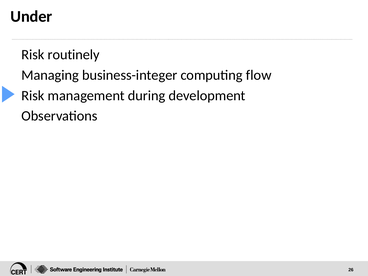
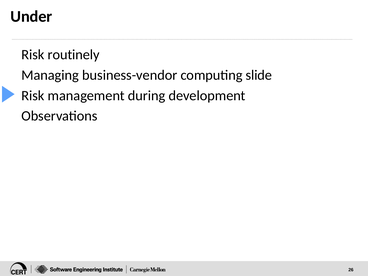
business-integer: business-integer -> business-vendor (130, 75)
flow: flow -> slide (259, 75)
